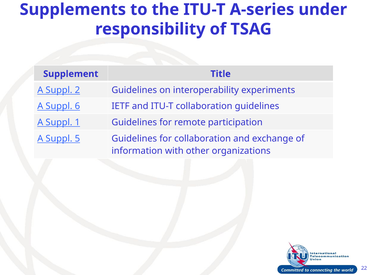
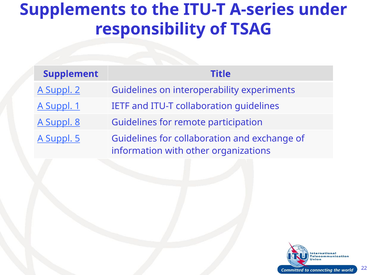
6: 6 -> 1 (77, 106)
1: 1 -> 8 (77, 122)
